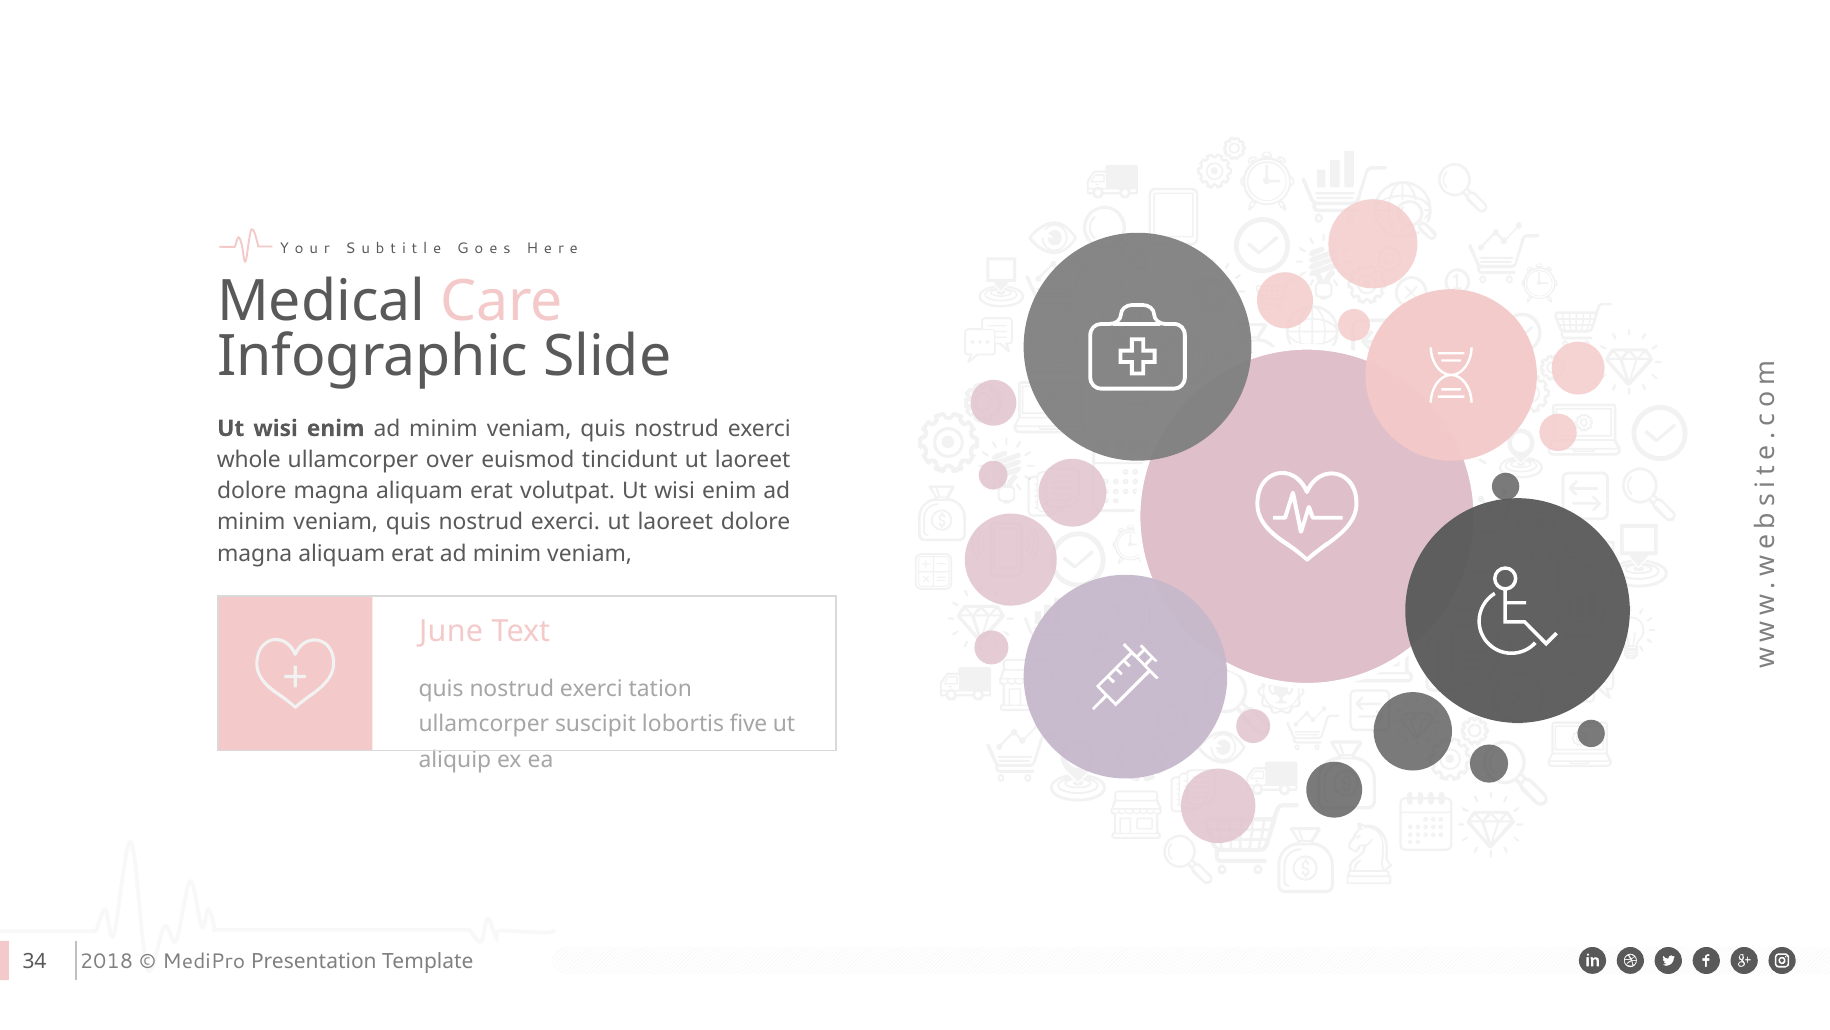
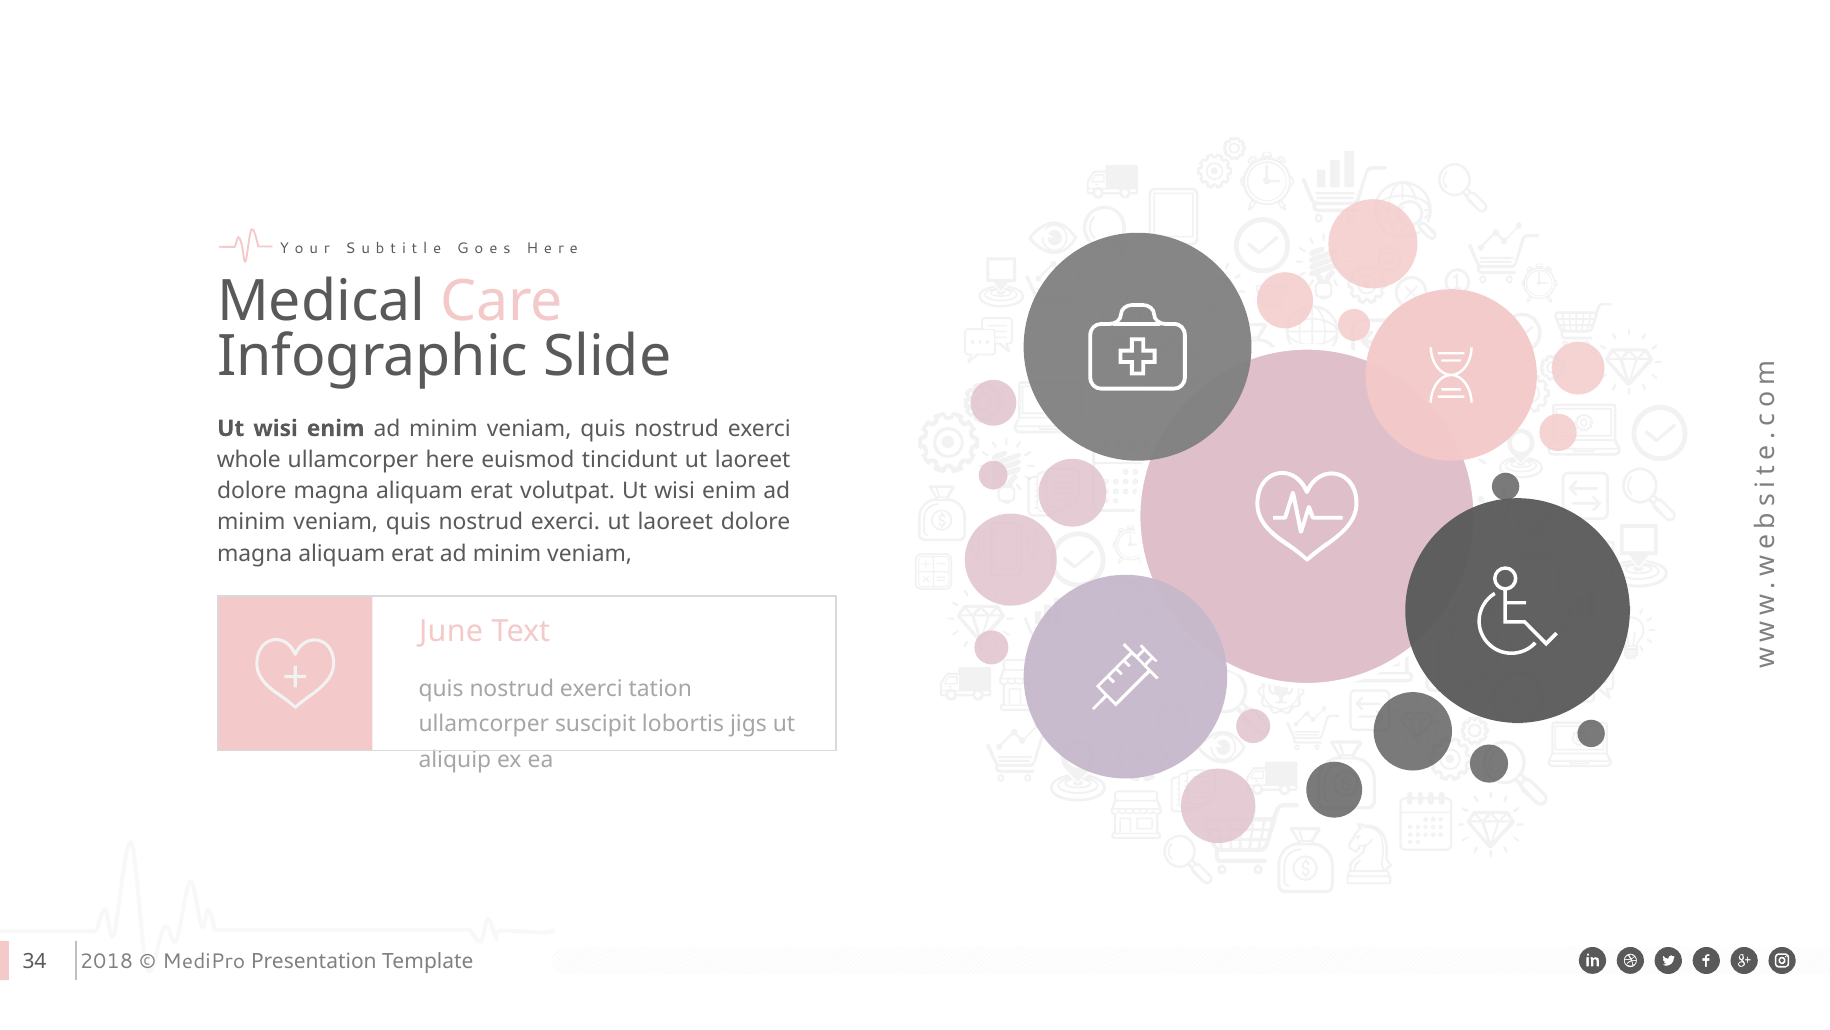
over: over -> here (450, 460)
five: five -> jigs (748, 724)
